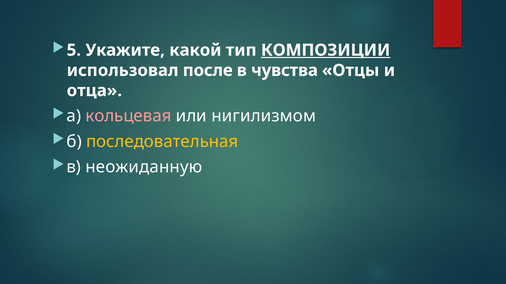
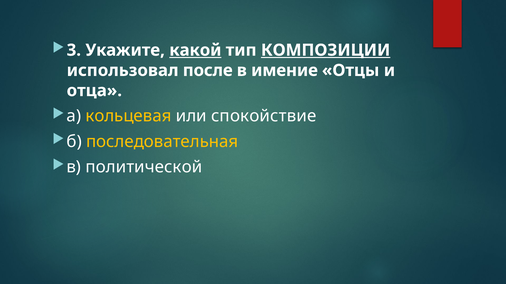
5: 5 -> 3 (74, 50)
какой underline: none -> present (195, 50)
чувства: чувства -> имение (285, 71)
кольцевая colour: pink -> yellow (128, 116)
нигилизмом: нигилизмом -> спокойствие (264, 116)
неожиданную: неожиданную -> политической (144, 167)
